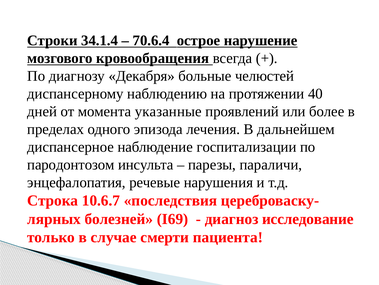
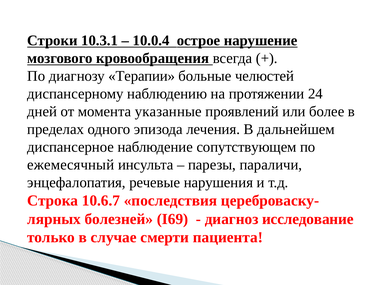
34.1.4: 34.1.4 -> 10.3.1 (100, 40)
70.6.4: 70.6.4 -> 10.0.4 (151, 40)
Декабря: Декабря -> Терапии (142, 76)
40: 40 -> 24 (315, 94)
госпитализации: госпитализации -> сопутствующем (247, 147)
пародонтозом: пародонтозом -> ежемесячный (71, 164)
